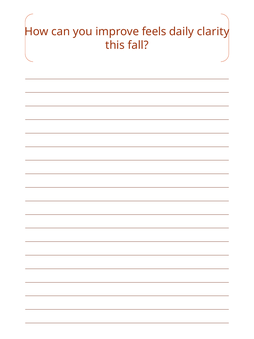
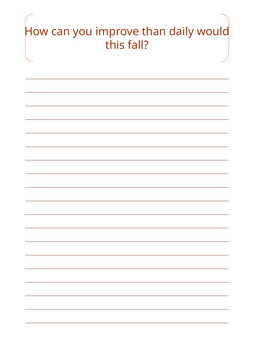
feels: feels -> than (154, 32)
clarity: clarity -> would (213, 32)
